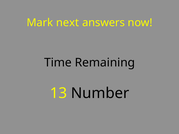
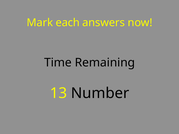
next: next -> each (68, 23)
